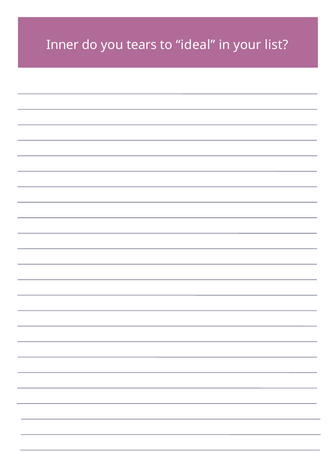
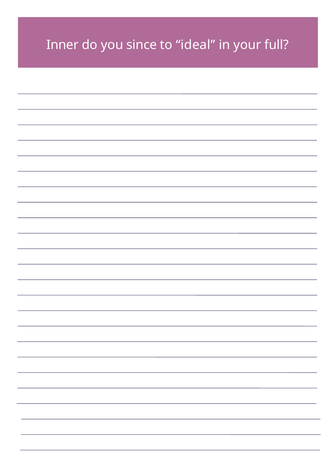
tears: tears -> since (142, 45)
list: list -> full (277, 45)
